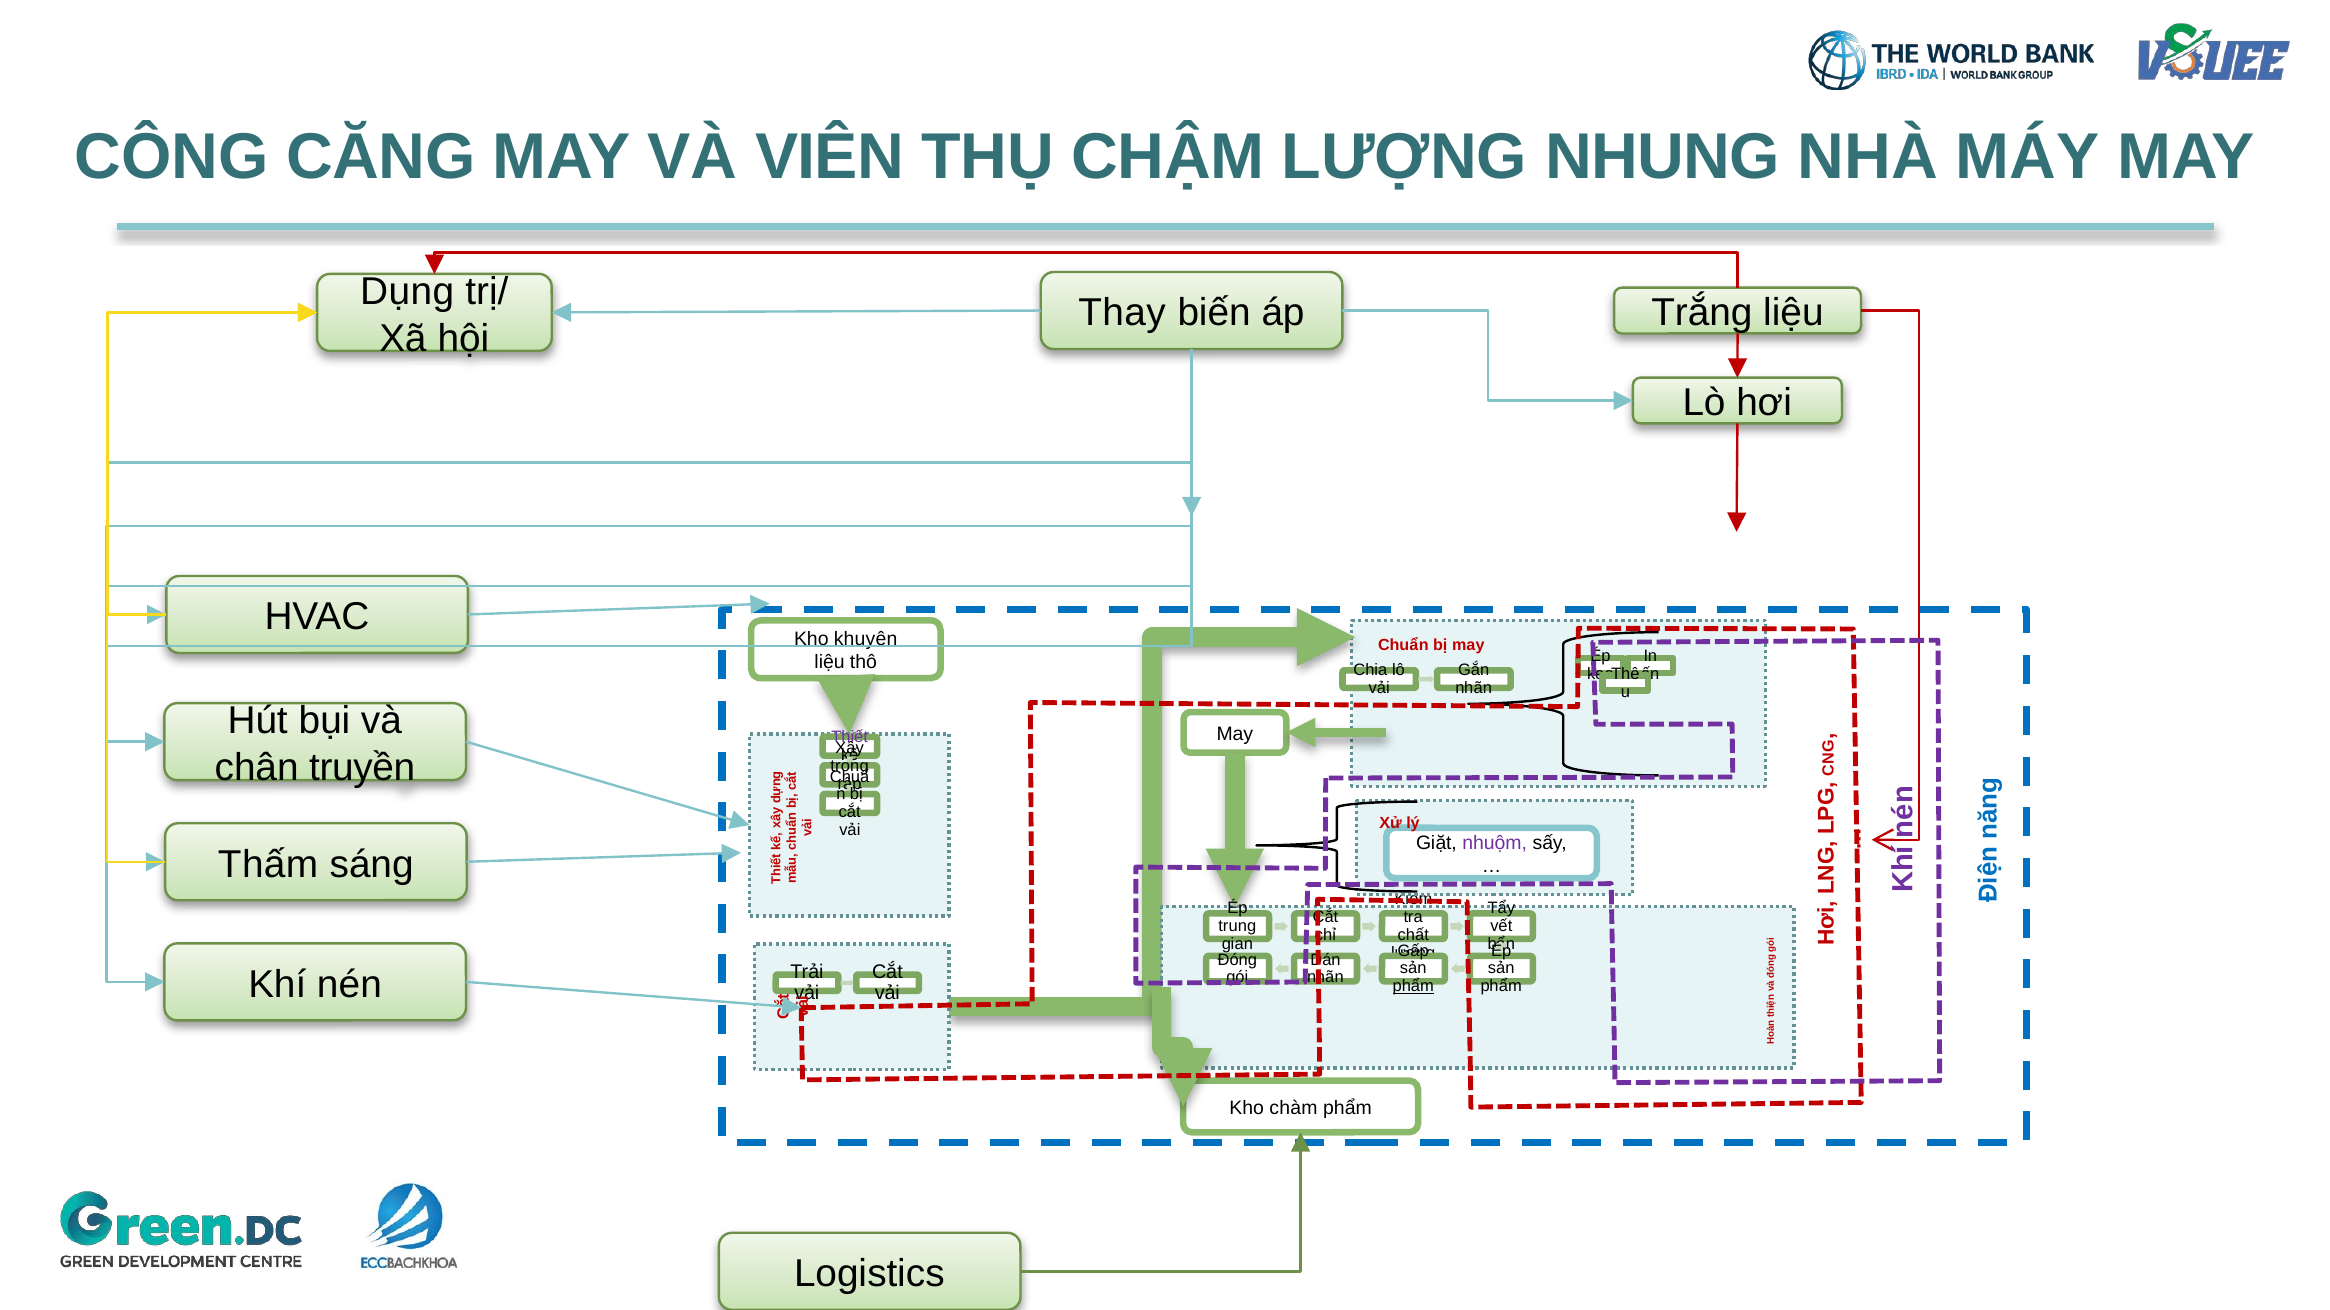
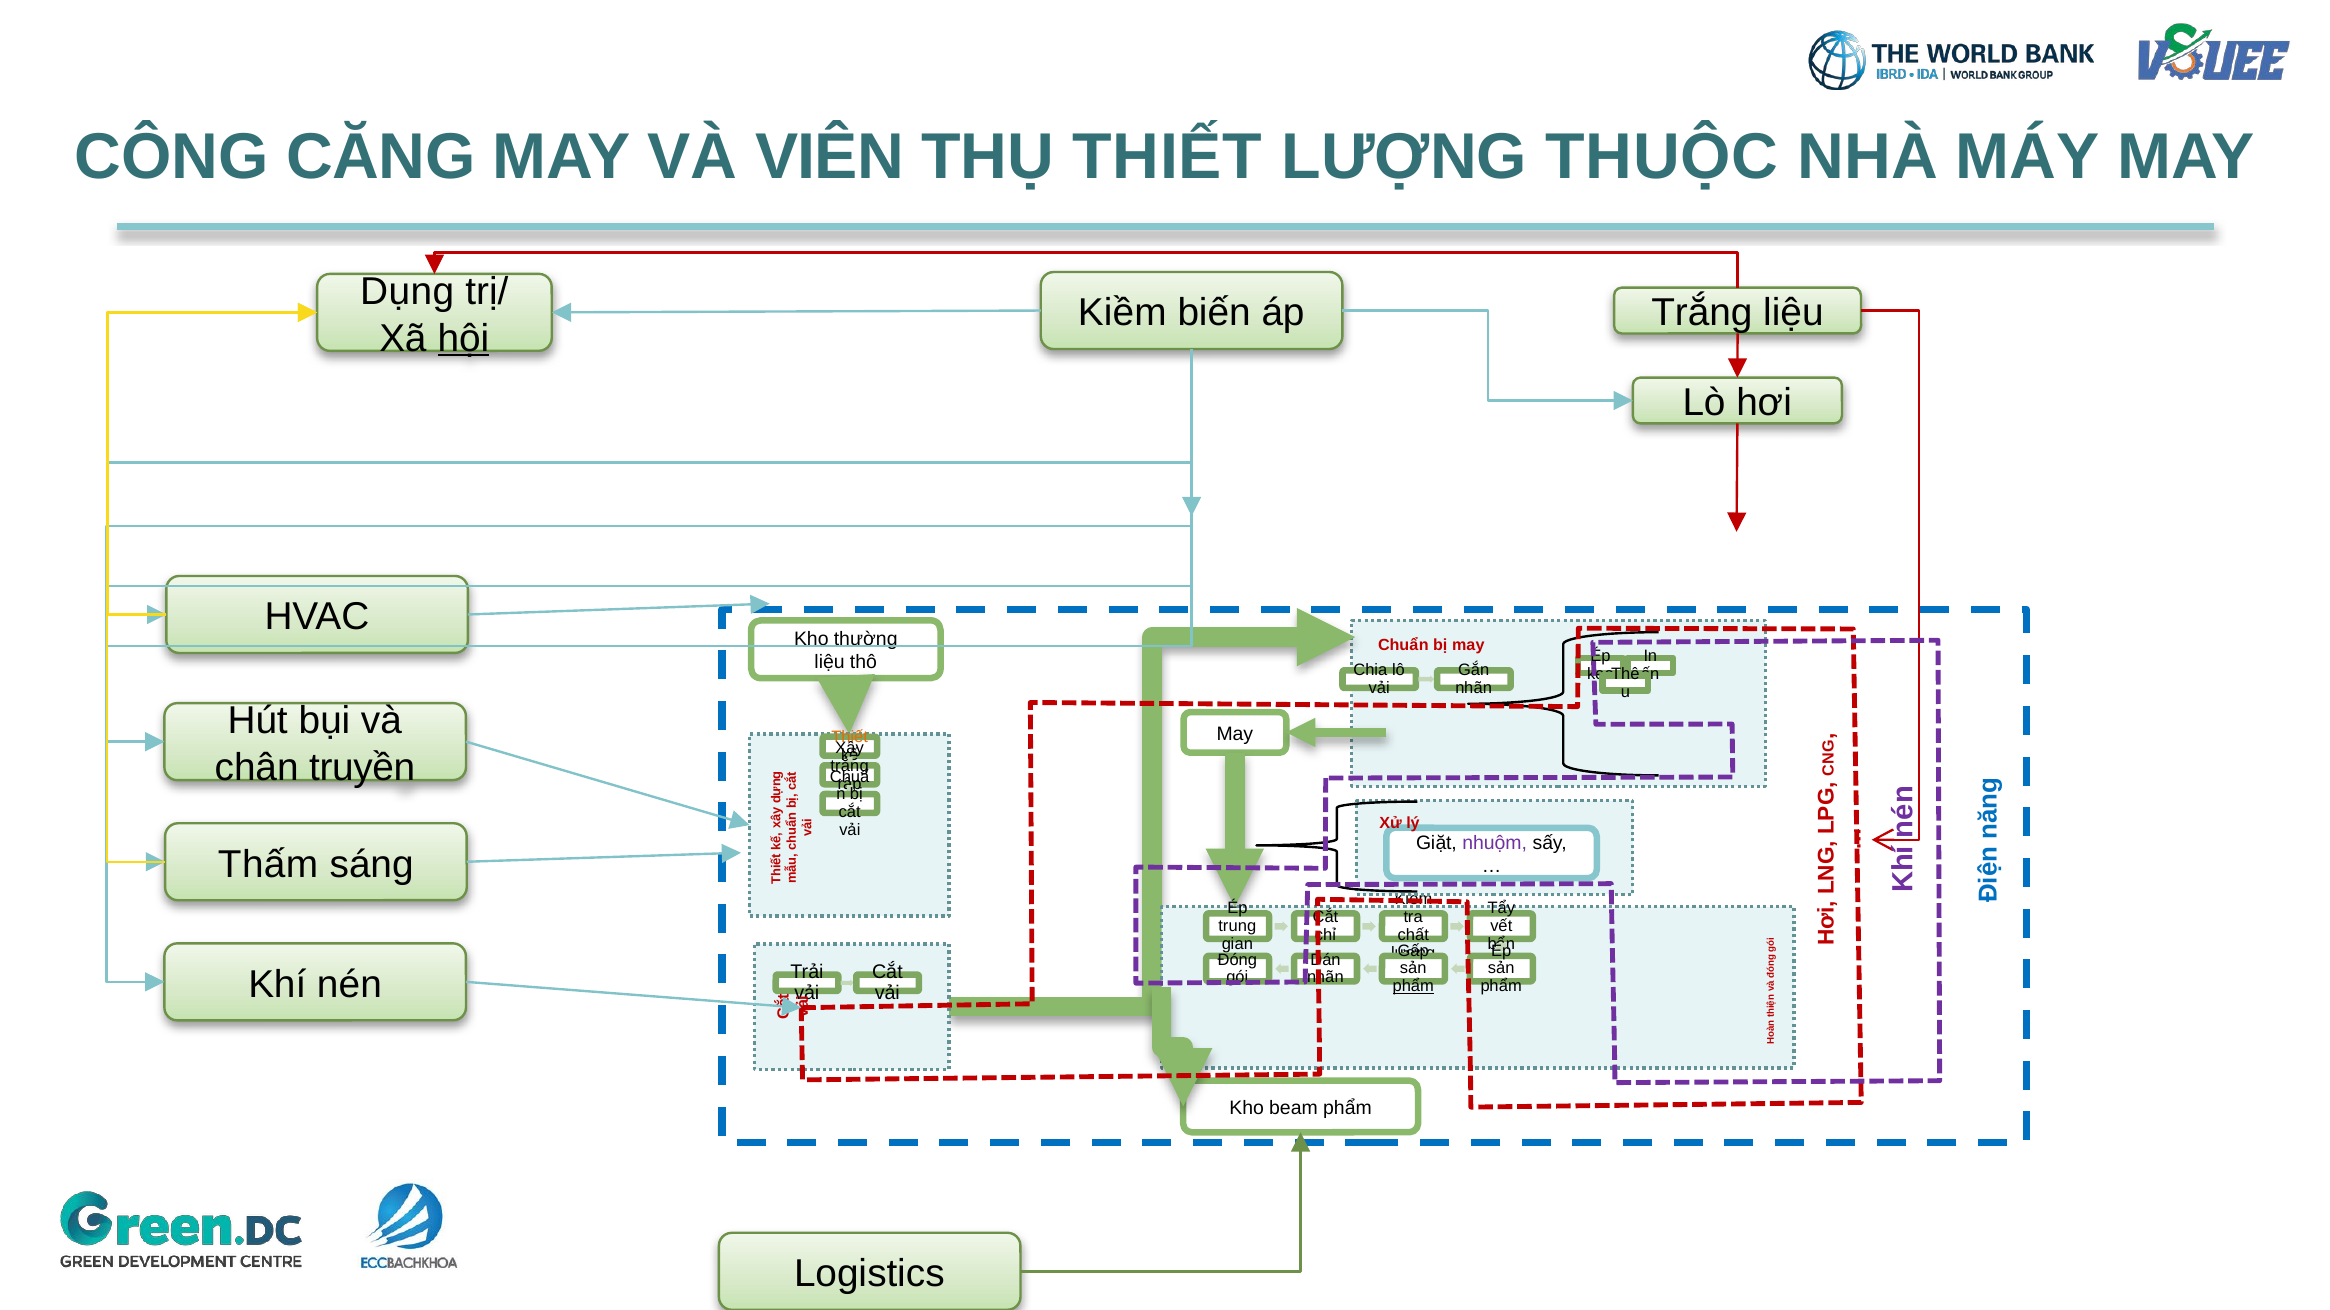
THỤ CHẬM: CHẬM -> THIẾT (1167, 157)
NHUNG: NHUNG -> THUỘC (1662, 157)
Thay: Thay -> Kiềm (1122, 313)
hội underline: none -> present (463, 338)
khuyên: khuyên -> thường (866, 639)
Thiết colour: purple -> orange (850, 738)
trong: trong -> trắng (850, 766)
chàm: chàm -> beam (1294, 1108)
